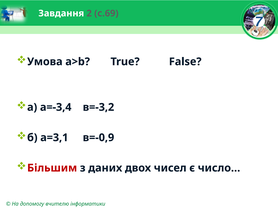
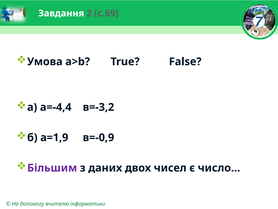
а=-3,4: а=-3,4 -> а=-4,4 (56, 107)
а=3,1: а=3,1 -> а=1,9 (54, 137)
Більшим colour: red -> purple (52, 168)
